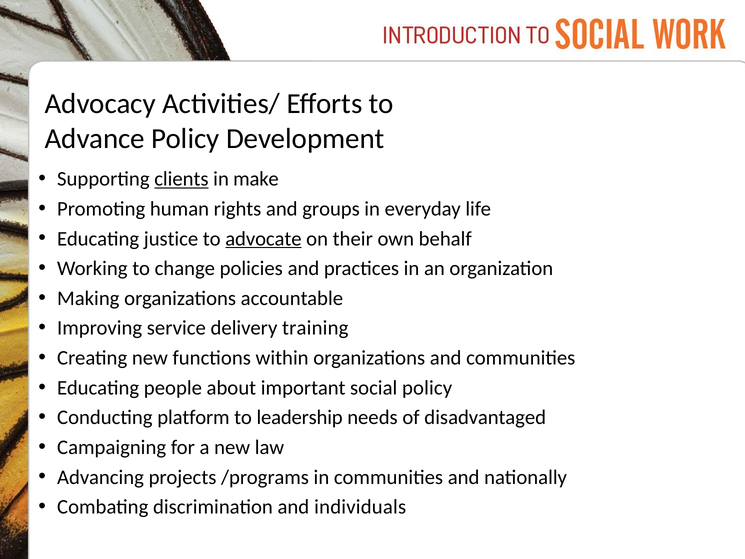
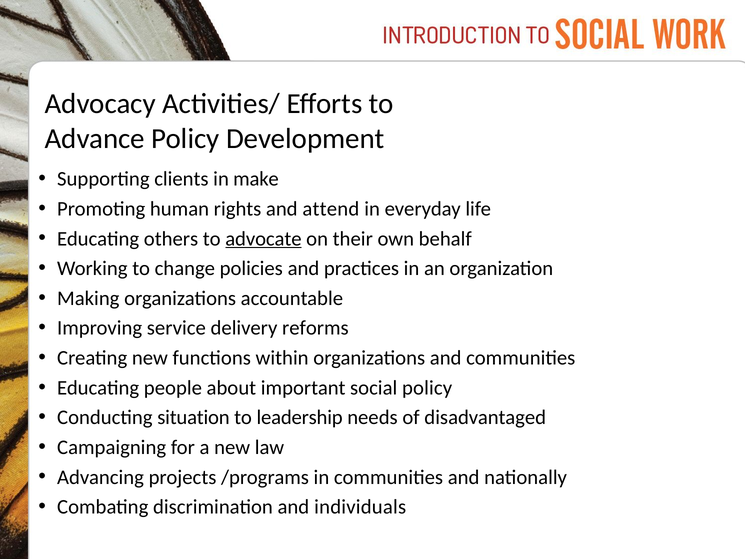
clients underline: present -> none (181, 179)
groups: groups -> attend (331, 209)
justice: justice -> others (171, 239)
training: training -> reforms (315, 328)
platform: platform -> situation (194, 417)
